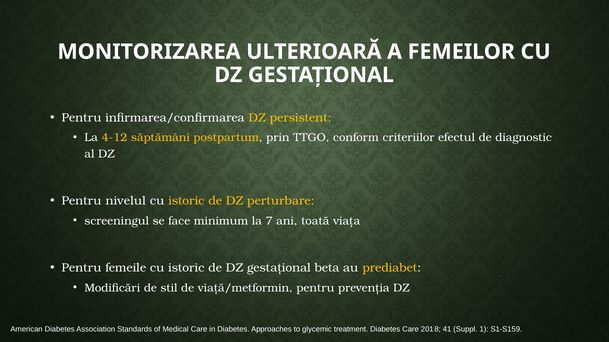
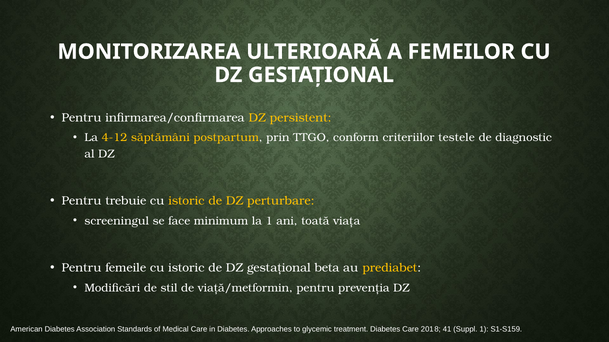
efectul: efectul -> testele (456, 138)
nivelul: nivelul -> trebuie (126, 201)
la 7: 7 -> 1 (269, 221)
